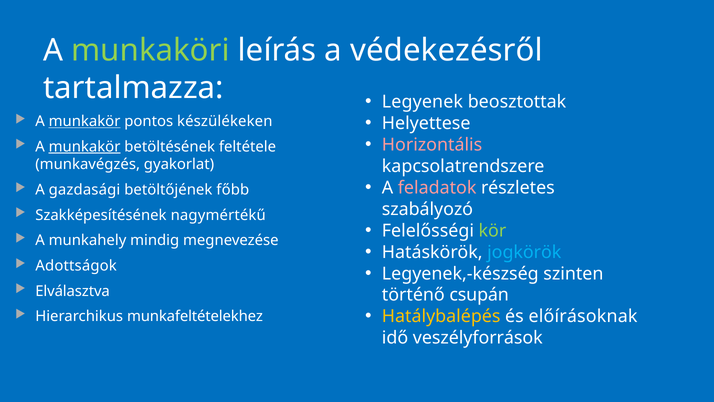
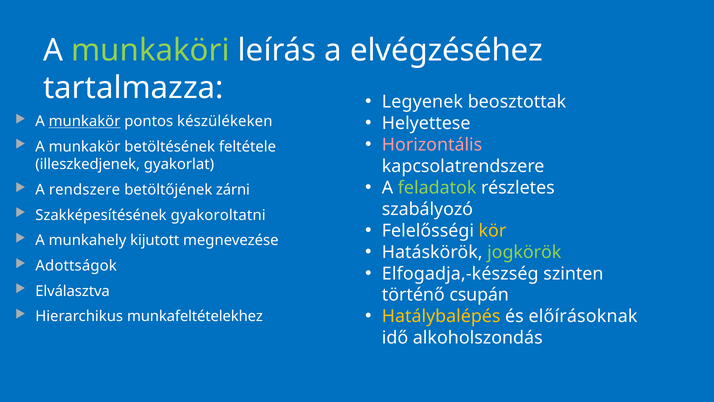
védekezésről: védekezésről -> elvégzéséhez (447, 50)
munkakör underline: present -> none (85, 146)
munkavégzés: munkavégzés -> illeszkedjenek (88, 164)
feladatok colour: pink -> light green (437, 188)
gazdasági: gazdasági -> rendszere (84, 190)
főbb: főbb -> zárni (233, 190)
nagymértékű: nagymértékű -> gyakoroltatni (218, 215)
kör colour: light green -> yellow (492, 231)
mindig: mindig -> kijutott (155, 240)
jogkörök colour: light blue -> light green (524, 252)
Legyenek,-készség: Legyenek,-készség -> Elfogadja,-készség (460, 273)
veszélyforrások: veszélyforrások -> alkoholszondás (478, 338)
